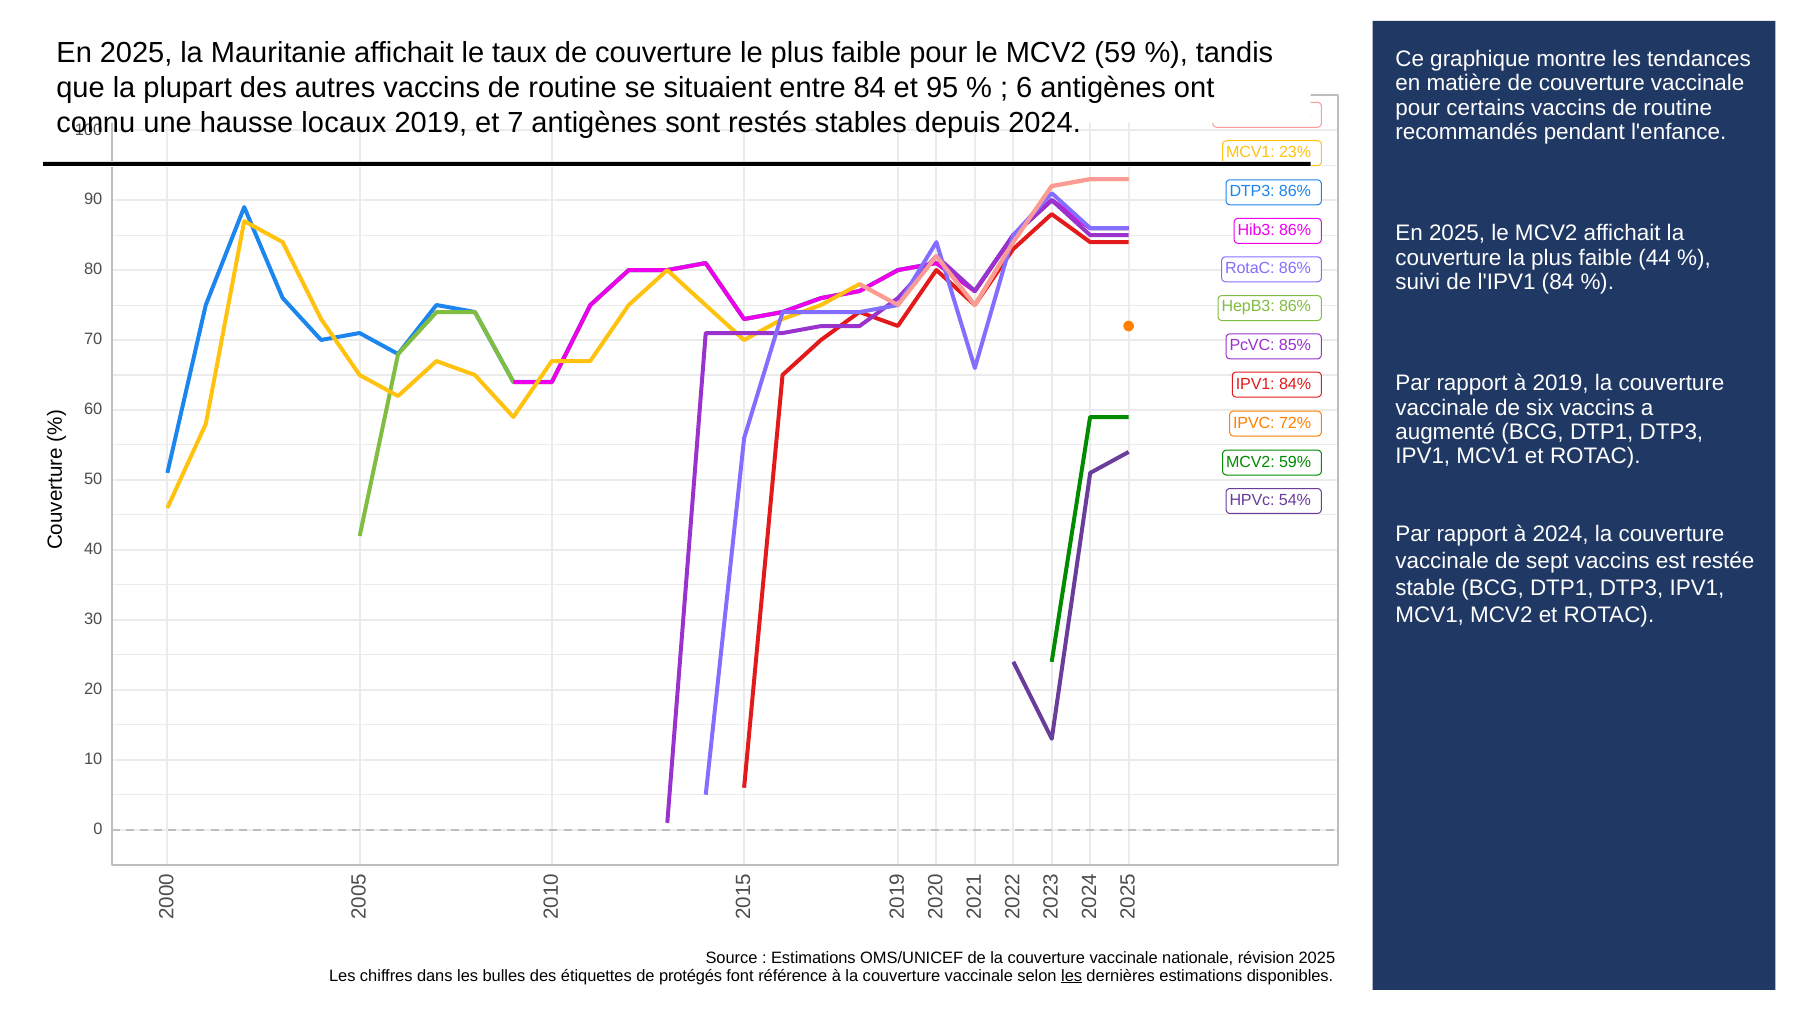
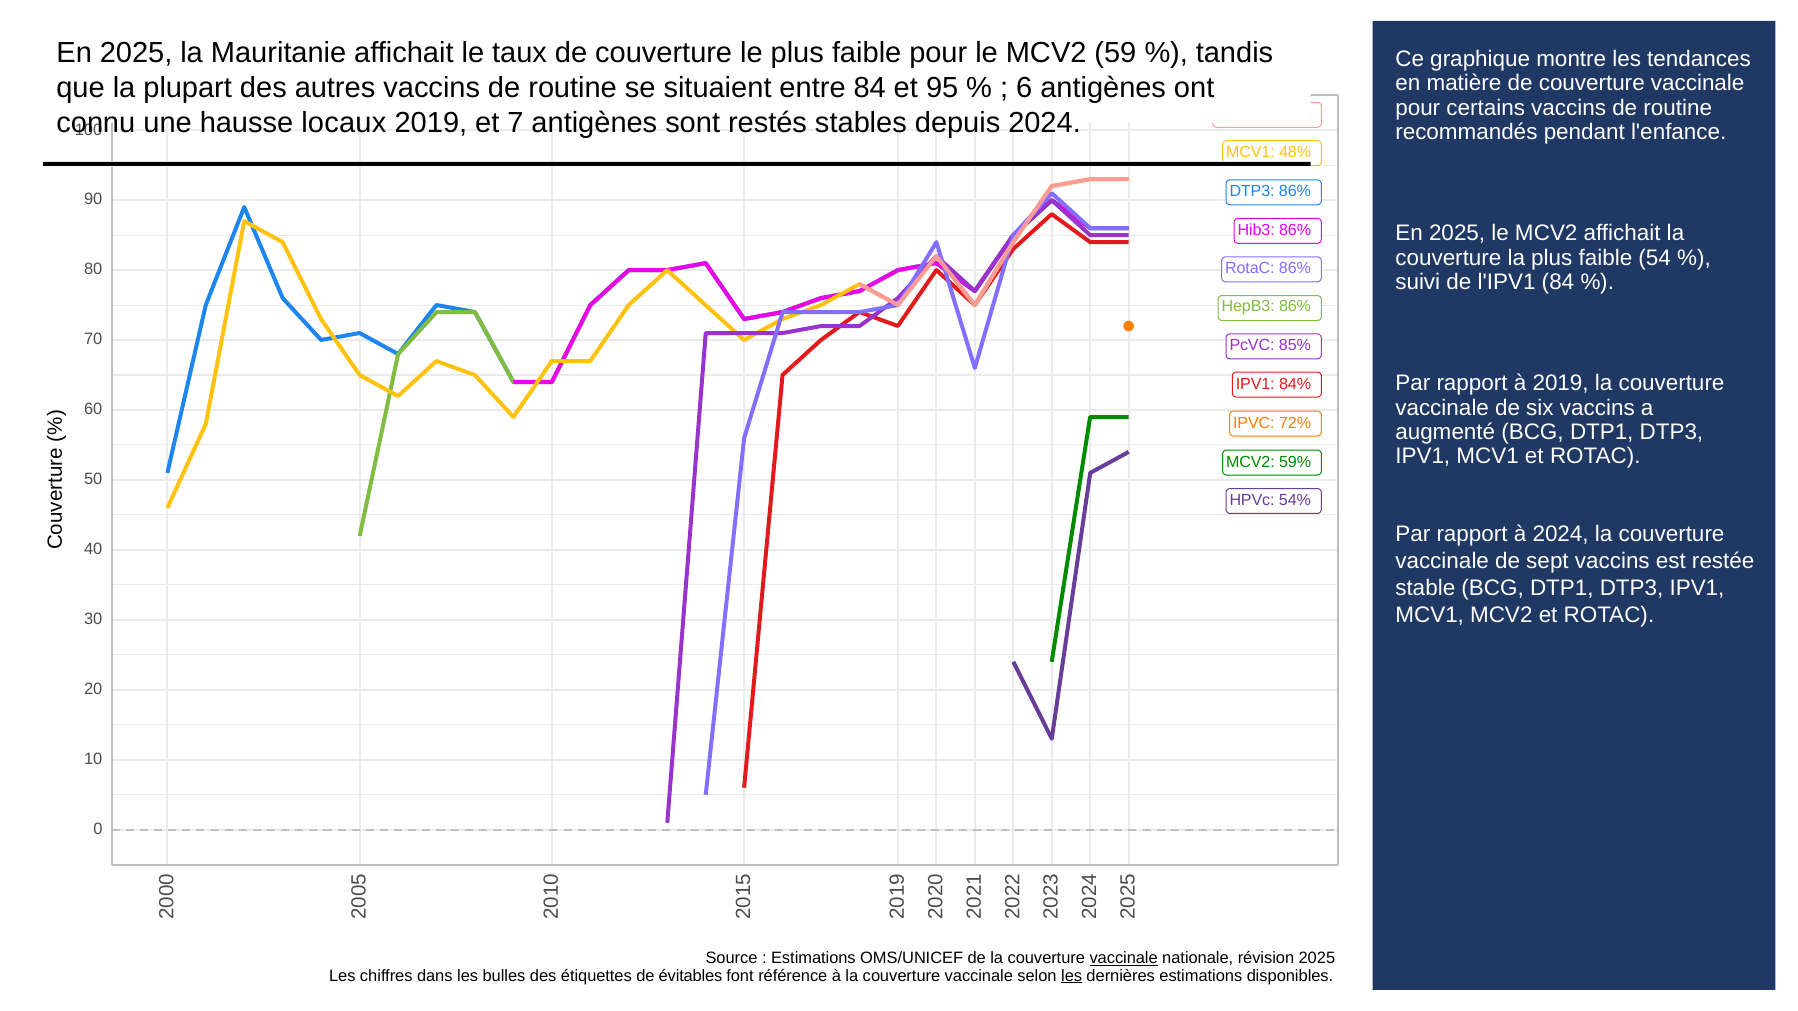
23%: 23% -> 48% (1295, 152)
44: 44 -> 54 (1655, 258)
vaccinale underline: none -> present (1124, 959)
protégés: protégés -> évitables (691, 976)
